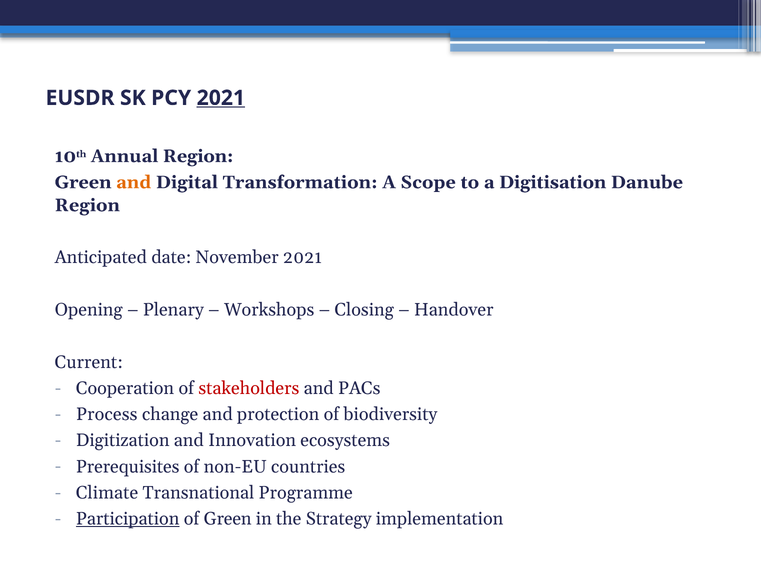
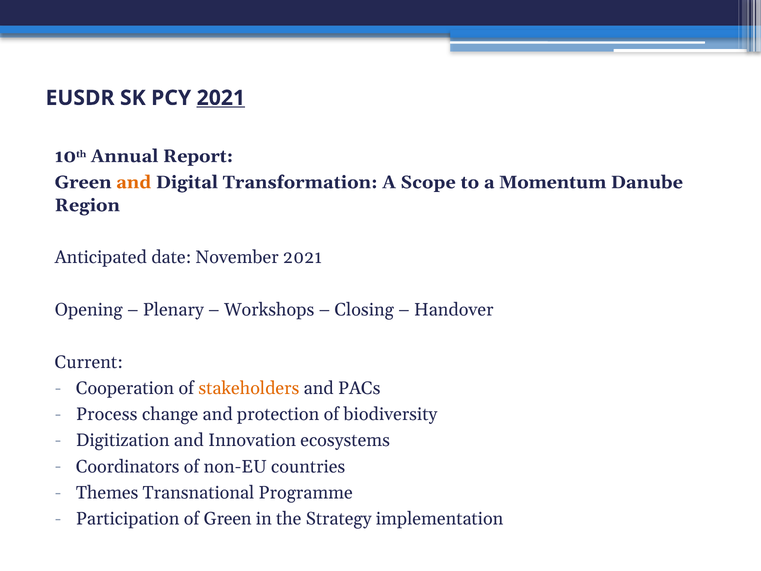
Annual Region: Region -> Report (198, 156)
Digitisation: Digitisation -> Momentum (553, 182)
stakeholders colour: red -> orange (249, 388)
Prerequisites: Prerequisites -> Coordinators (128, 466)
Climate: Climate -> Themes (107, 493)
Participation underline: present -> none (128, 519)
